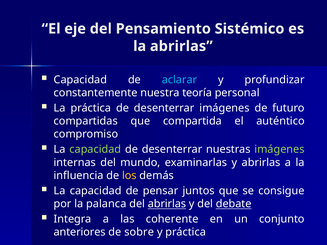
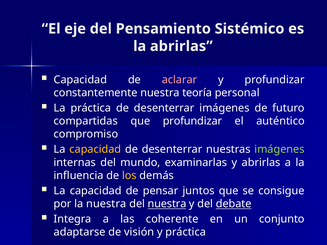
aclarar colour: light blue -> pink (180, 80)
que compartida: compartida -> profundizar (192, 121)
capacidad colour: light green -> yellow (95, 150)
la palanca: palanca -> nuestra (106, 204)
del abrirlas: abrirlas -> nuestra (167, 204)
anteriores: anteriores -> adaptarse (80, 232)
sobre: sobre -> visión (139, 232)
